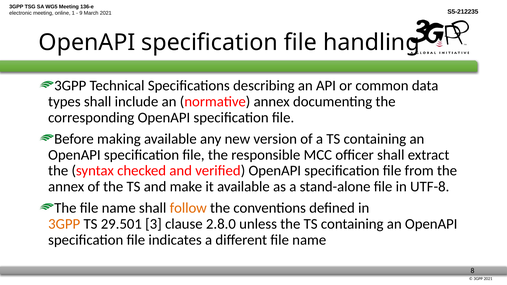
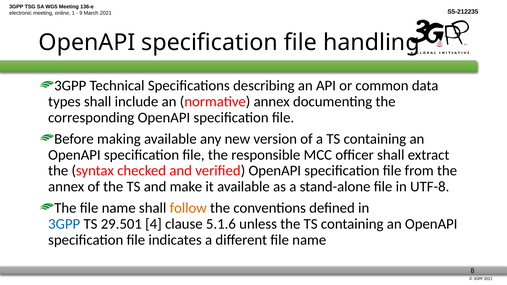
3GPP colour: orange -> blue (64, 224)
3: 3 -> 4 (153, 224)
2.8.0: 2.8.0 -> 5.1.6 (221, 224)
